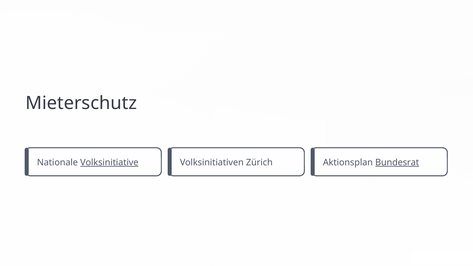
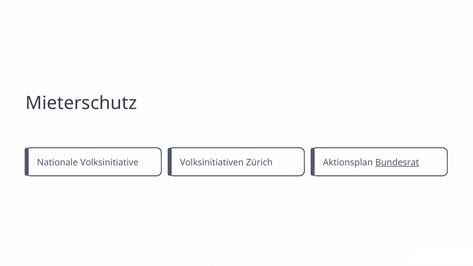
Volksinitiative underline: present -> none (109, 163)
